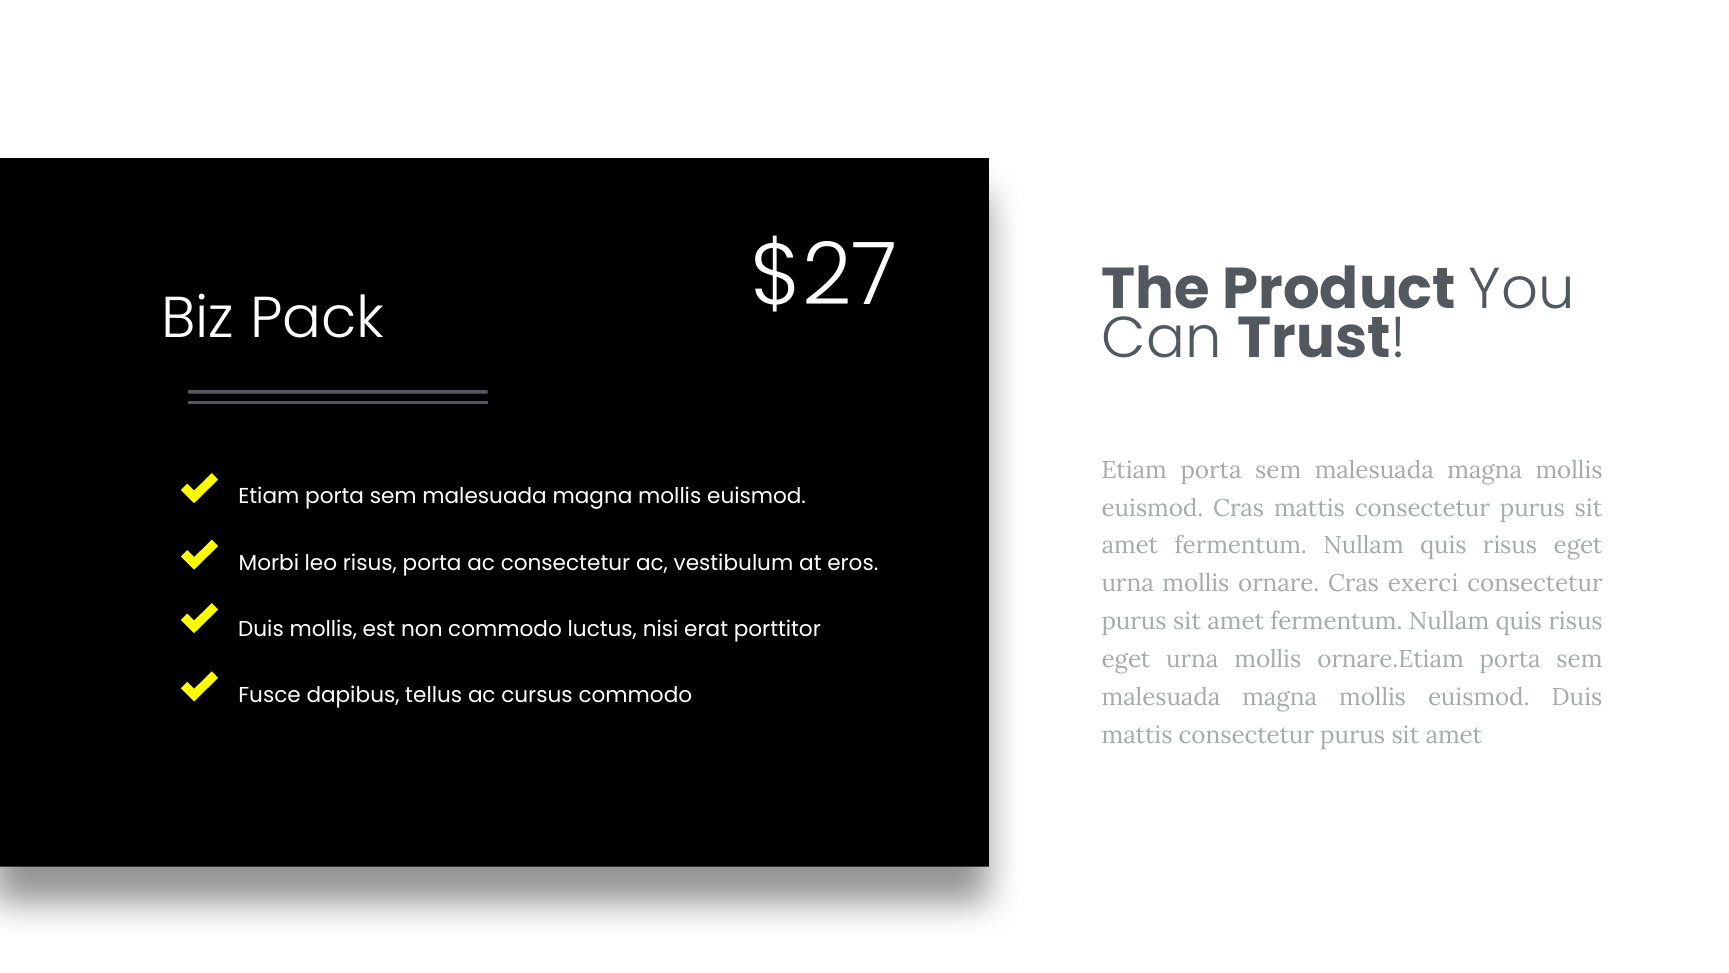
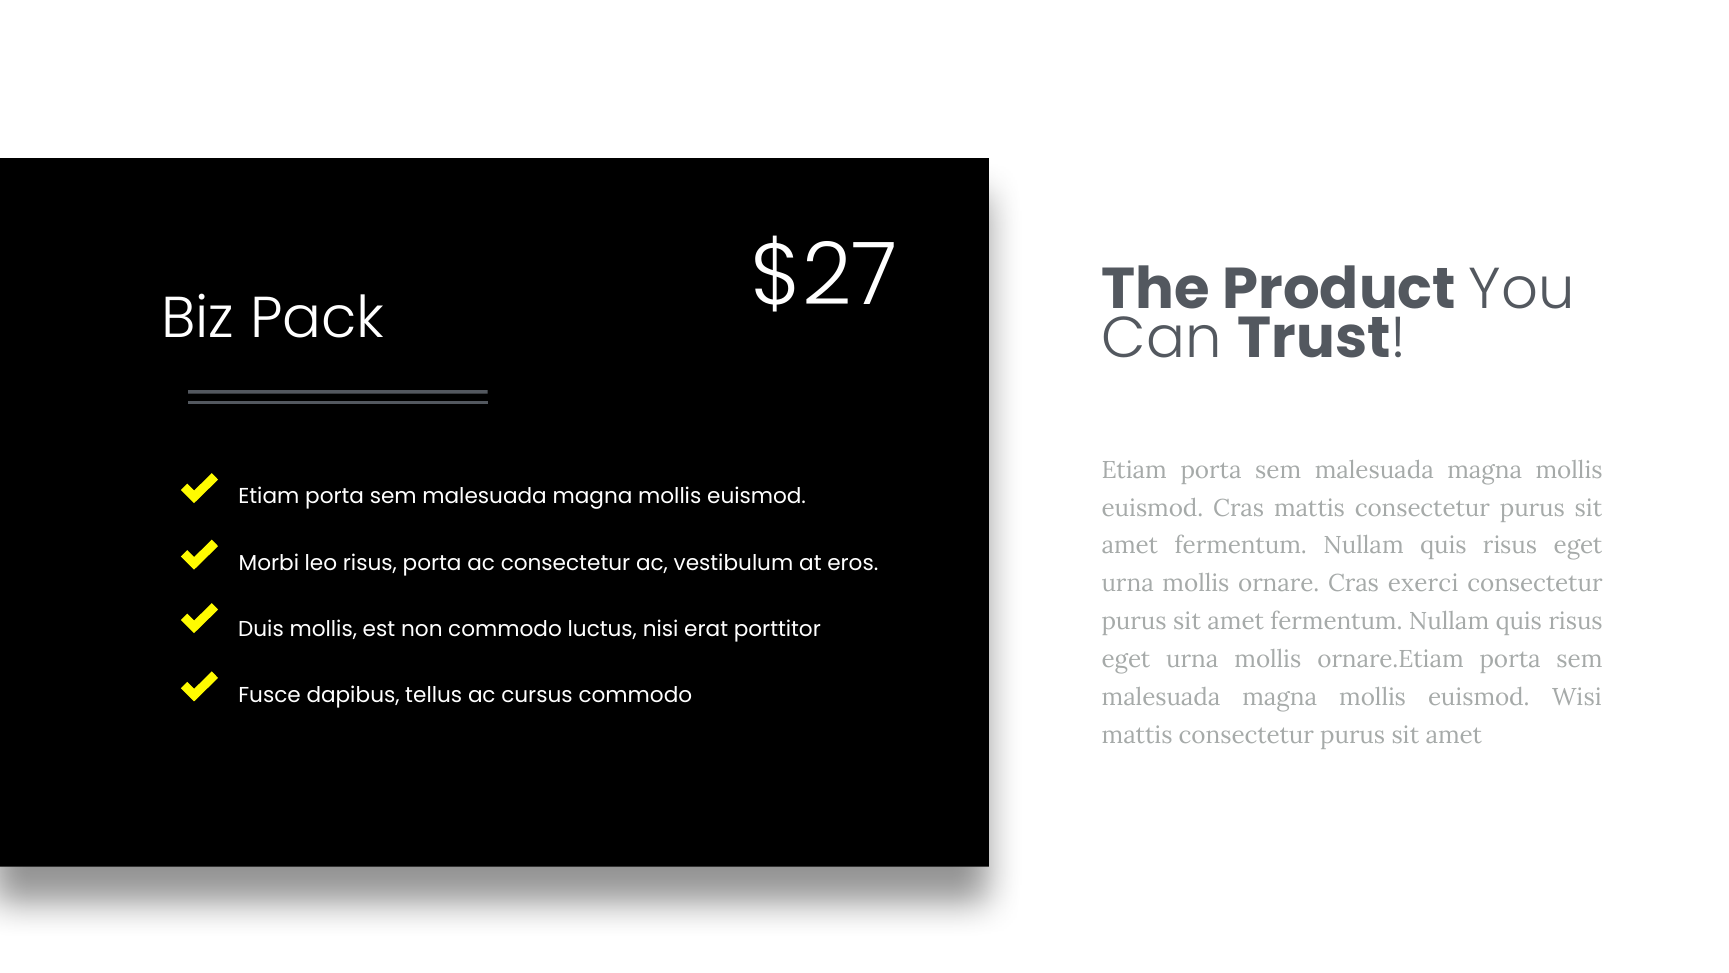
euismod Duis: Duis -> Wisi (1577, 697)
